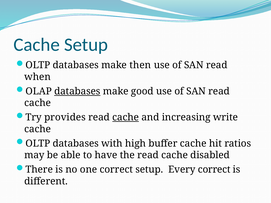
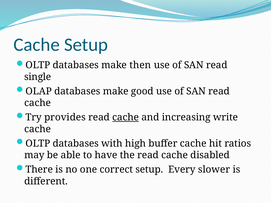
when: when -> single (38, 77)
databases underline: present -> none (77, 91)
Every correct: correct -> slower (214, 170)
